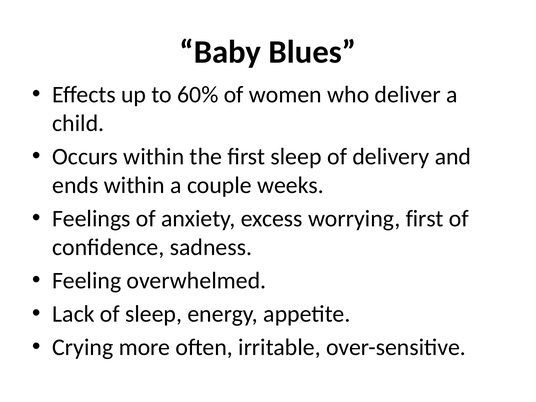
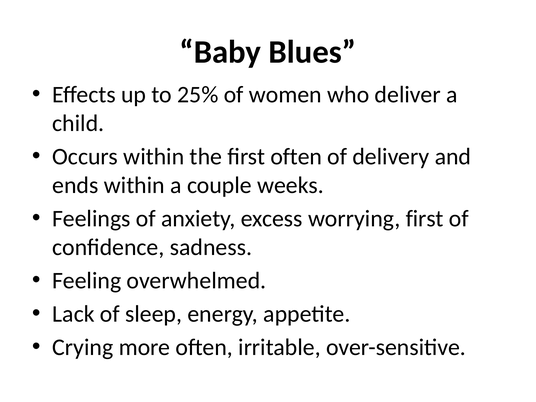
60%: 60% -> 25% (198, 95)
first sleep: sleep -> often (296, 157)
